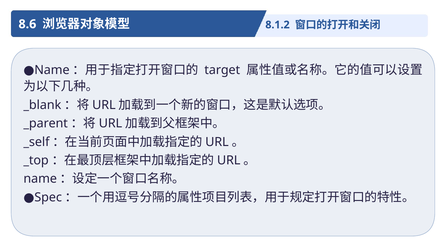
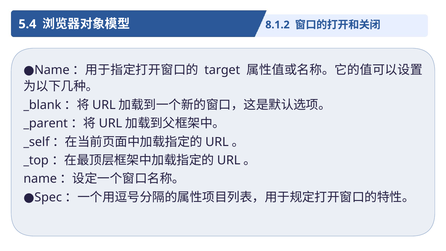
8.6: 8.6 -> 5.4 (27, 24)
